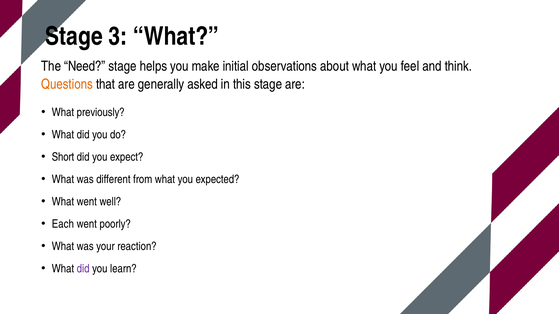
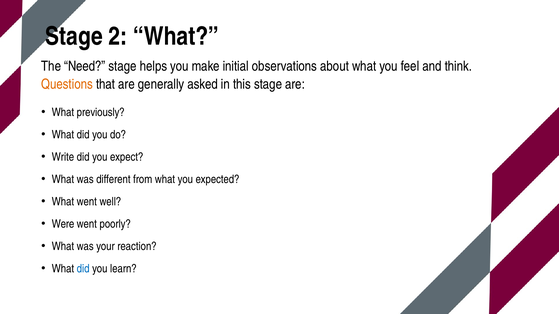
3: 3 -> 2 (118, 37)
Short: Short -> Write (63, 157)
Each: Each -> Were (63, 224)
did colour: purple -> blue (83, 269)
